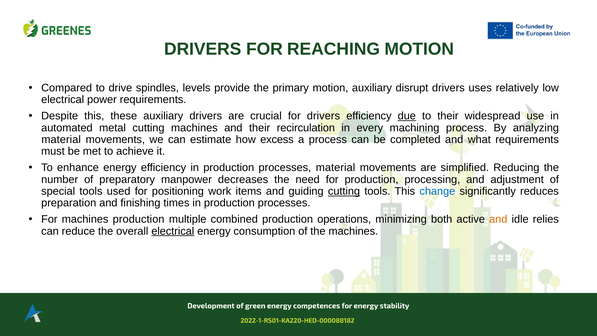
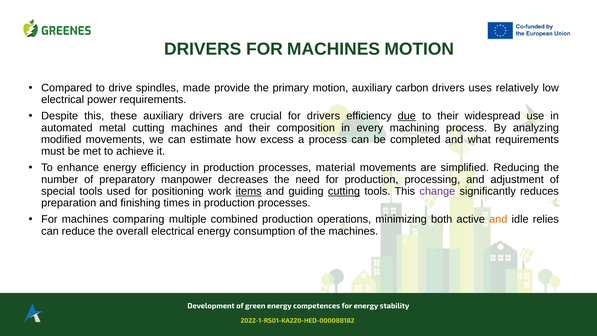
DRIVERS FOR REACHING: REACHING -> MACHINES (333, 49)
levels: levels -> made (197, 88)
disrupt: disrupt -> carbon (412, 88)
recirculation: recirculation -> composition (306, 128)
material: material -> modified (61, 139)
items underline: none -> present (249, 191)
change colour: blue -> purple (437, 191)
machines production: production -> comparing (139, 219)
electrical underline: present -> none (173, 231)
